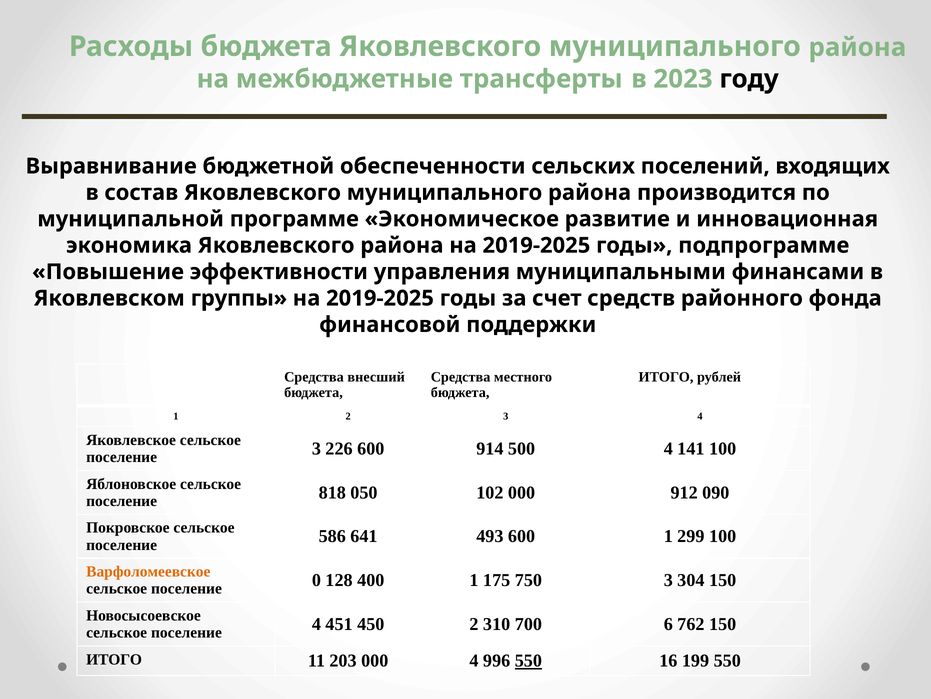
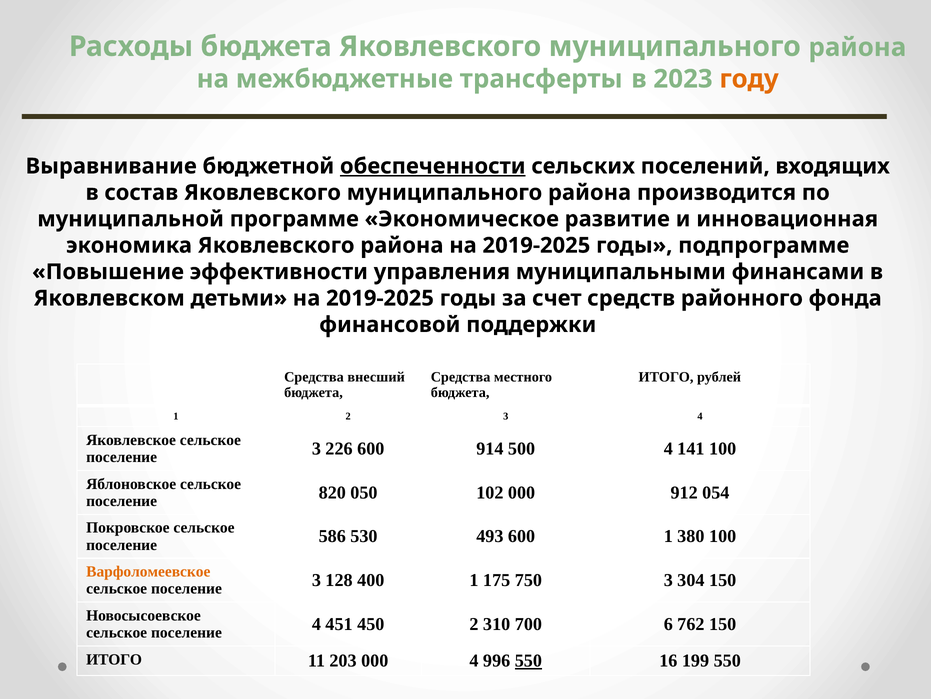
году colour: black -> orange (749, 79)
обеспеченности underline: none -> present (433, 166)
группы: группы -> детьми (239, 298)
818: 818 -> 820 (332, 492)
090: 090 -> 054 (716, 492)
641: 641 -> 530 (364, 536)
299: 299 -> 380 (691, 536)
0: 0 -> 3 (316, 580)
